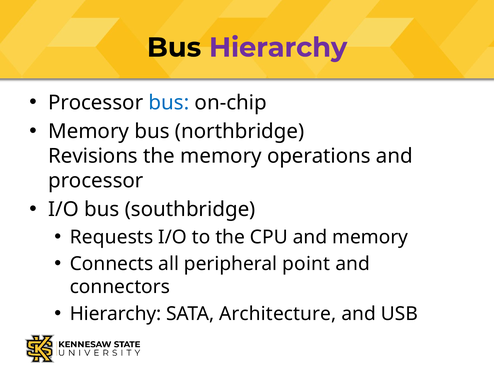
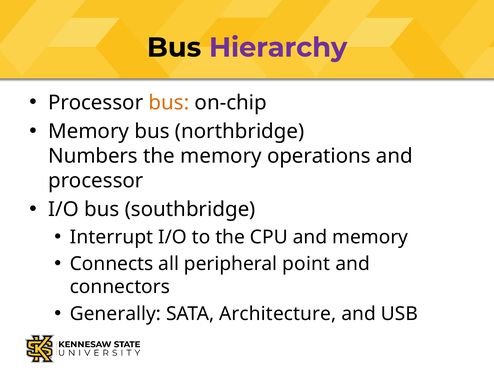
bus colour: blue -> orange (169, 103)
Revisions: Revisions -> Numbers (93, 156)
Requests: Requests -> Interrupt (112, 237)
Hierarchy: Hierarchy -> Generally (115, 314)
